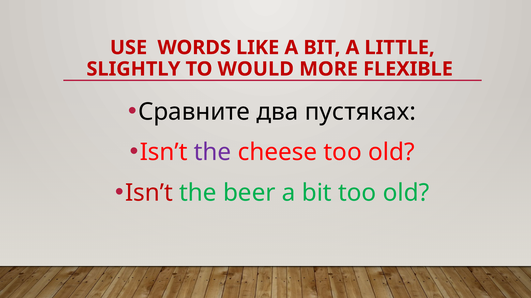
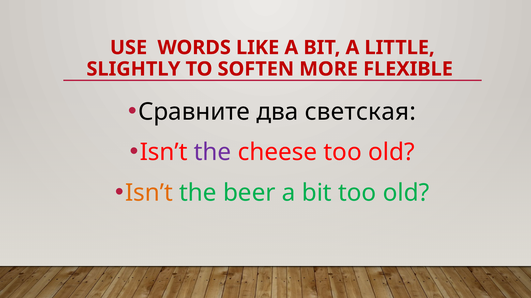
WOULD: WOULD -> SOFTEN (256, 69)
пустяках: пустяках -> светская (360, 112)
Isn’t colour: red -> orange (149, 193)
